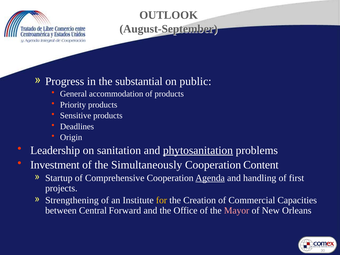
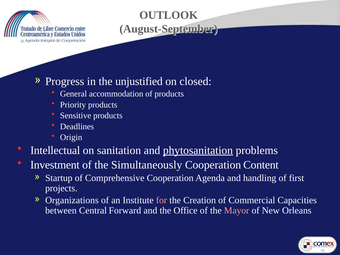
substantial: substantial -> unjustified (139, 81)
public: public -> closed (196, 81)
Leadership: Leadership -> Intellectual (55, 150)
Agenda underline: present -> none (210, 178)
Strengthening: Strengthening -> Organizations (72, 200)
for colour: yellow -> pink (162, 200)
